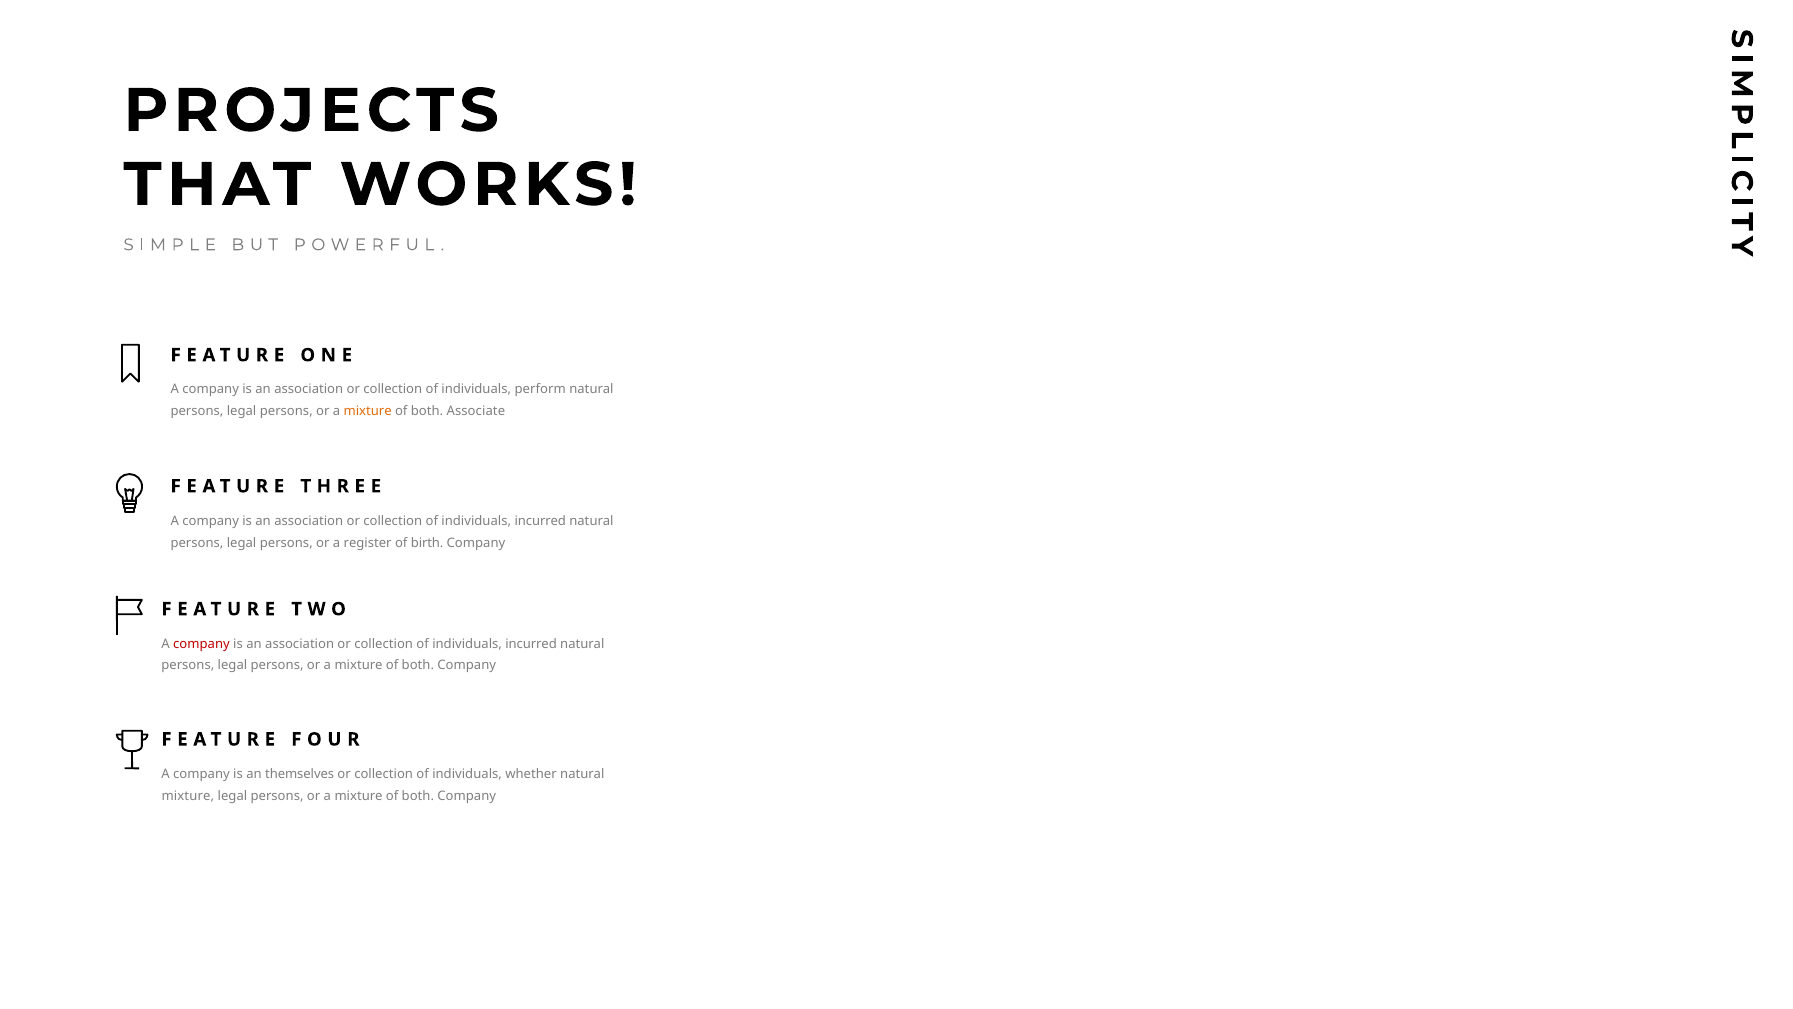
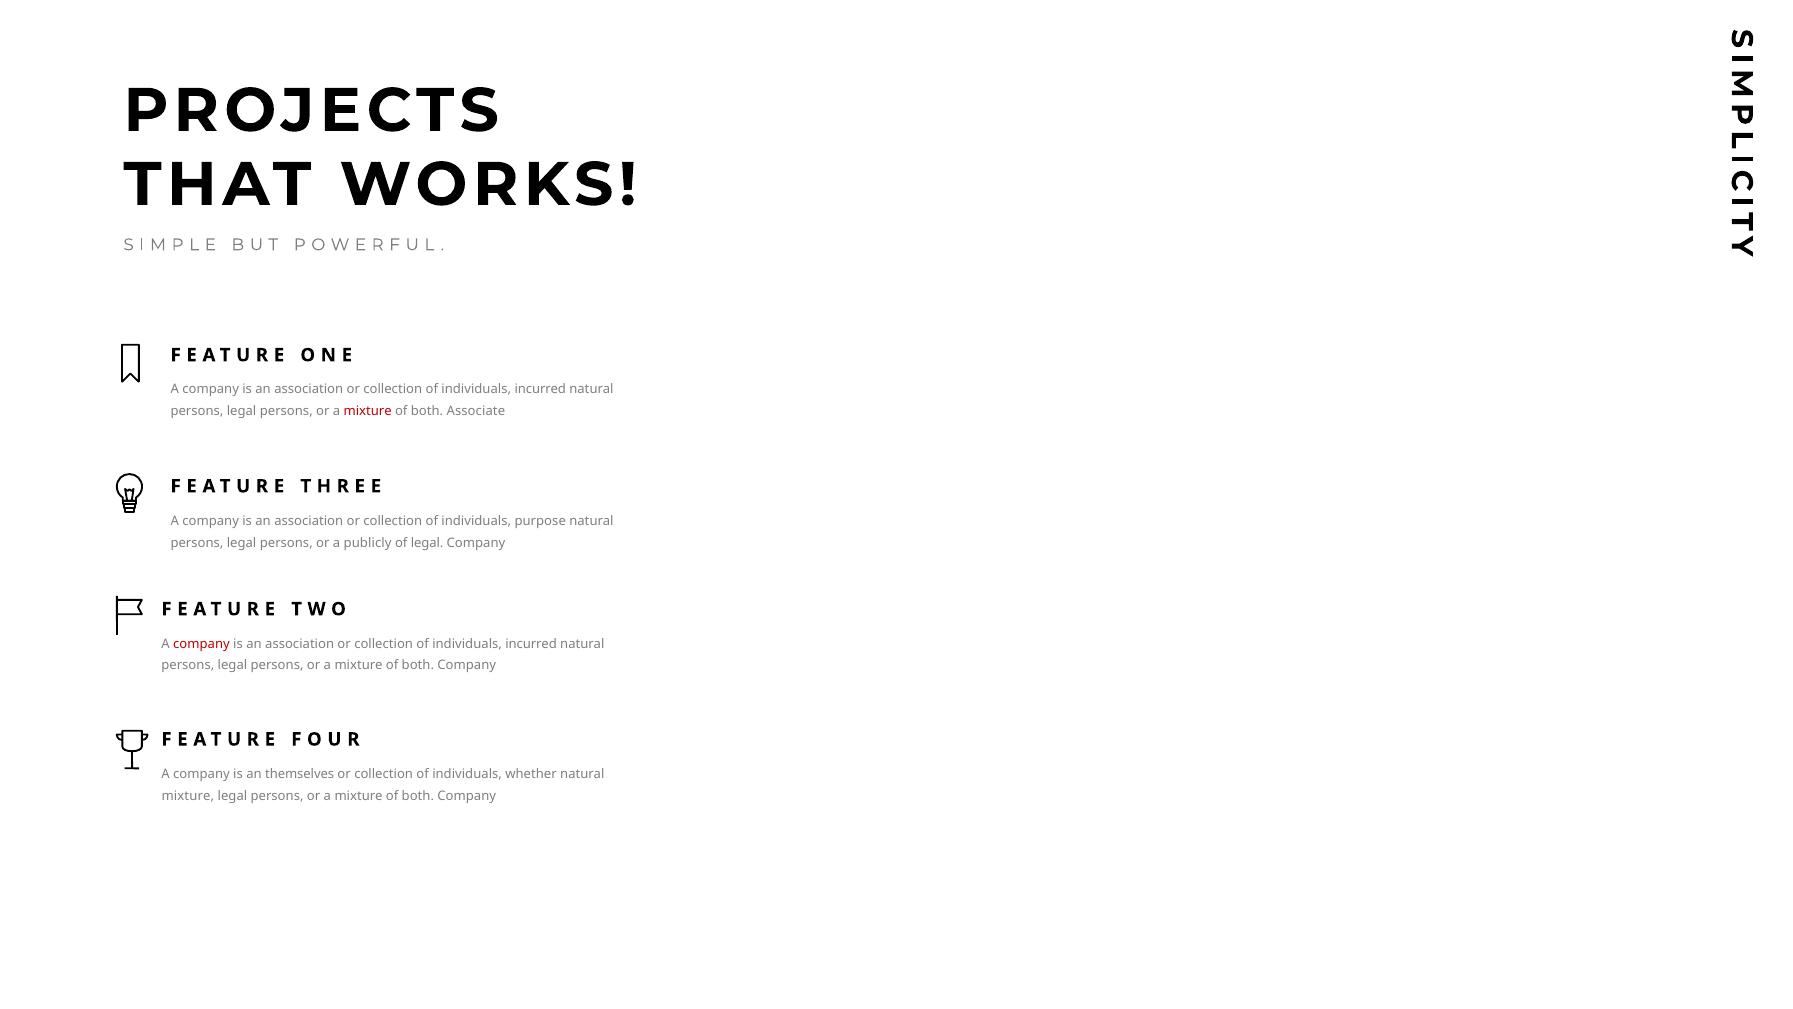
perform: perform -> incurred (540, 390)
mixture colour: orange -> red (368, 412)
incurred: incurred -> purpose (540, 521)
register: register -> publicly (368, 543)
of birth: birth -> legal (427, 543)
